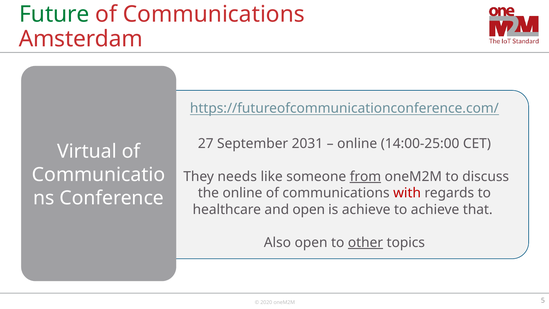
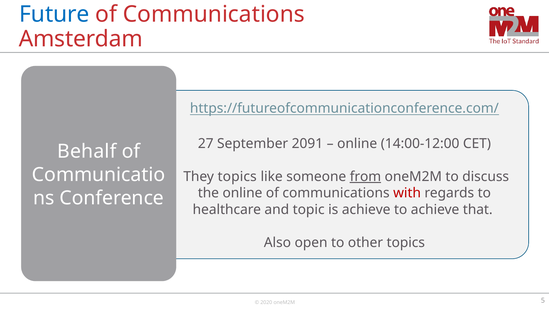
Future colour: green -> blue (54, 14)
2031: 2031 -> 2091 (307, 144)
14:00-25:00: 14:00-25:00 -> 14:00-12:00 (420, 144)
Virtual: Virtual -> Behalf (87, 151)
They needs: needs -> topics (237, 177)
and open: open -> topic (309, 209)
other underline: present -> none (365, 242)
